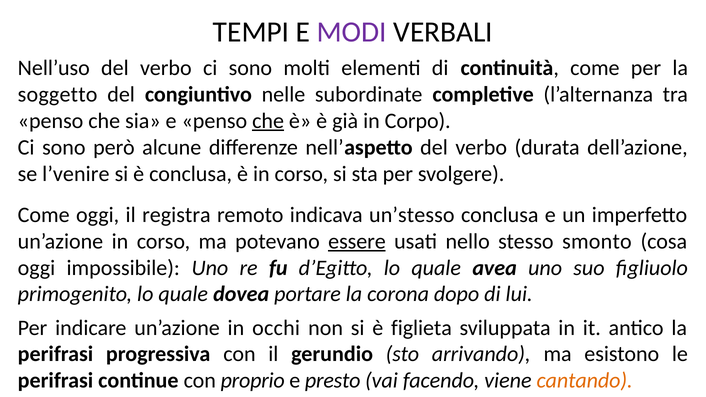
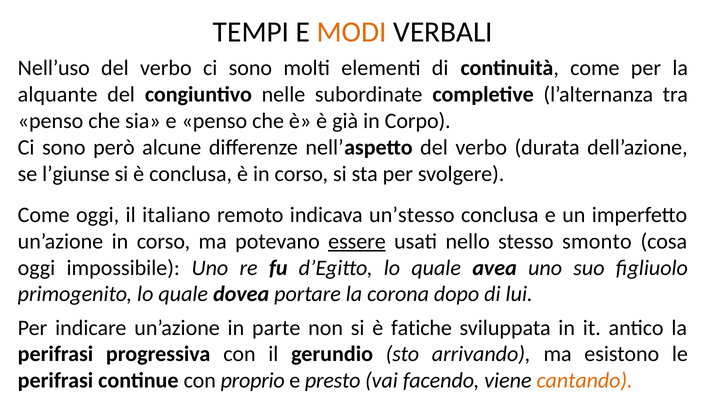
MODI colour: purple -> orange (352, 32)
soggetto: soggetto -> alquante (58, 94)
che underline: present -> none (268, 121)
l’venire: l’venire -> l’giunse (76, 174)
registra: registra -> italiano (176, 215)
occhi: occhi -> parte (276, 328)
figlieta: figlieta -> fatiche (422, 328)
